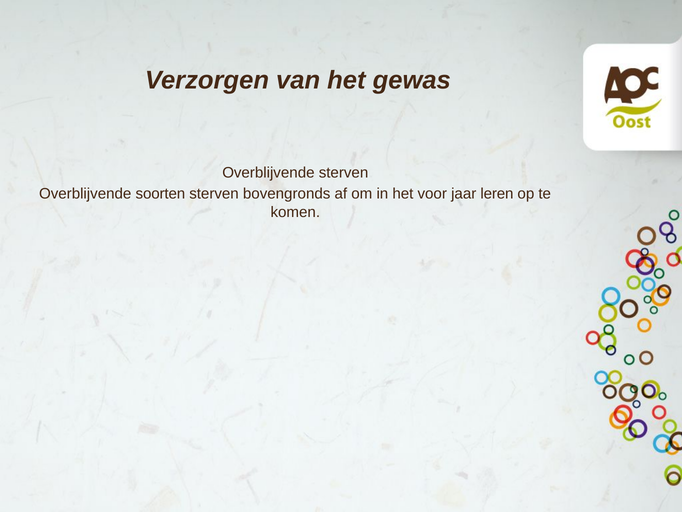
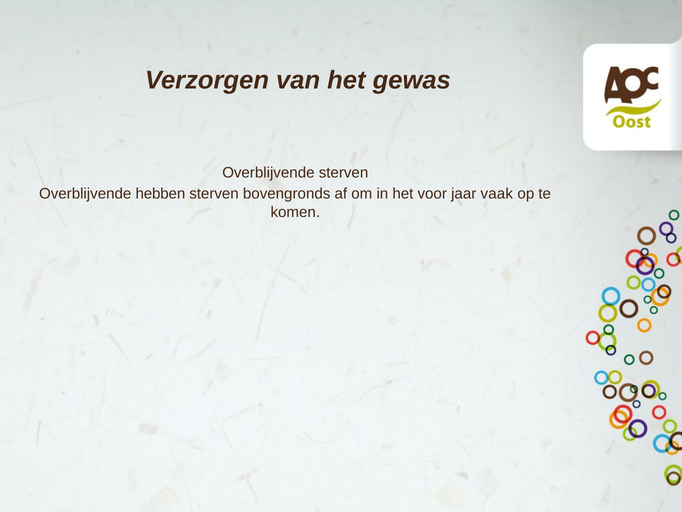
soorten: soorten -> hebben (160, 194)
leren: leren -> vaak (497, 194)
